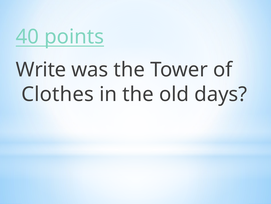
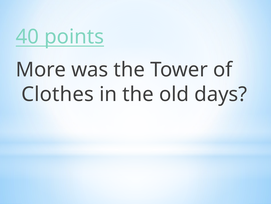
Write: Write -> More (41, 70)
